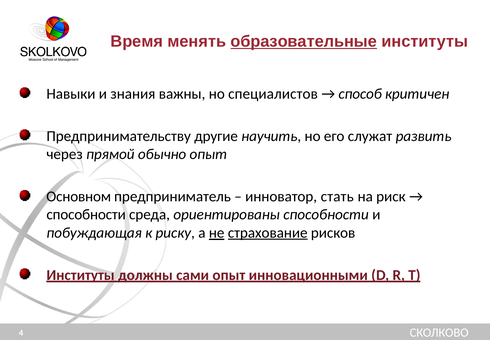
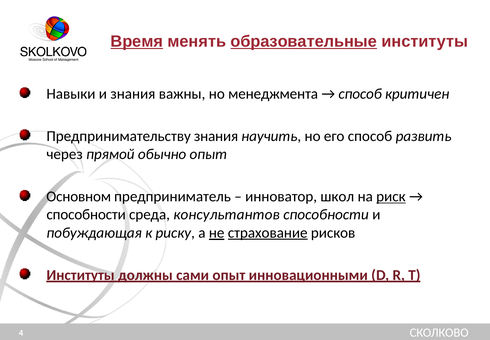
Время underline: none -> present (137, 41)
специалистов: специалистов -> менеджмента (273, 94)
Предпринимательству другие: другие -> знания (216, 136)
его служат: служат -> способ (370, 136)
стать: стать -> школ (337, 196)
риск underline: none -> present (391, 196)
ориентированы: ориентированы -> консультантов (227, 214)
